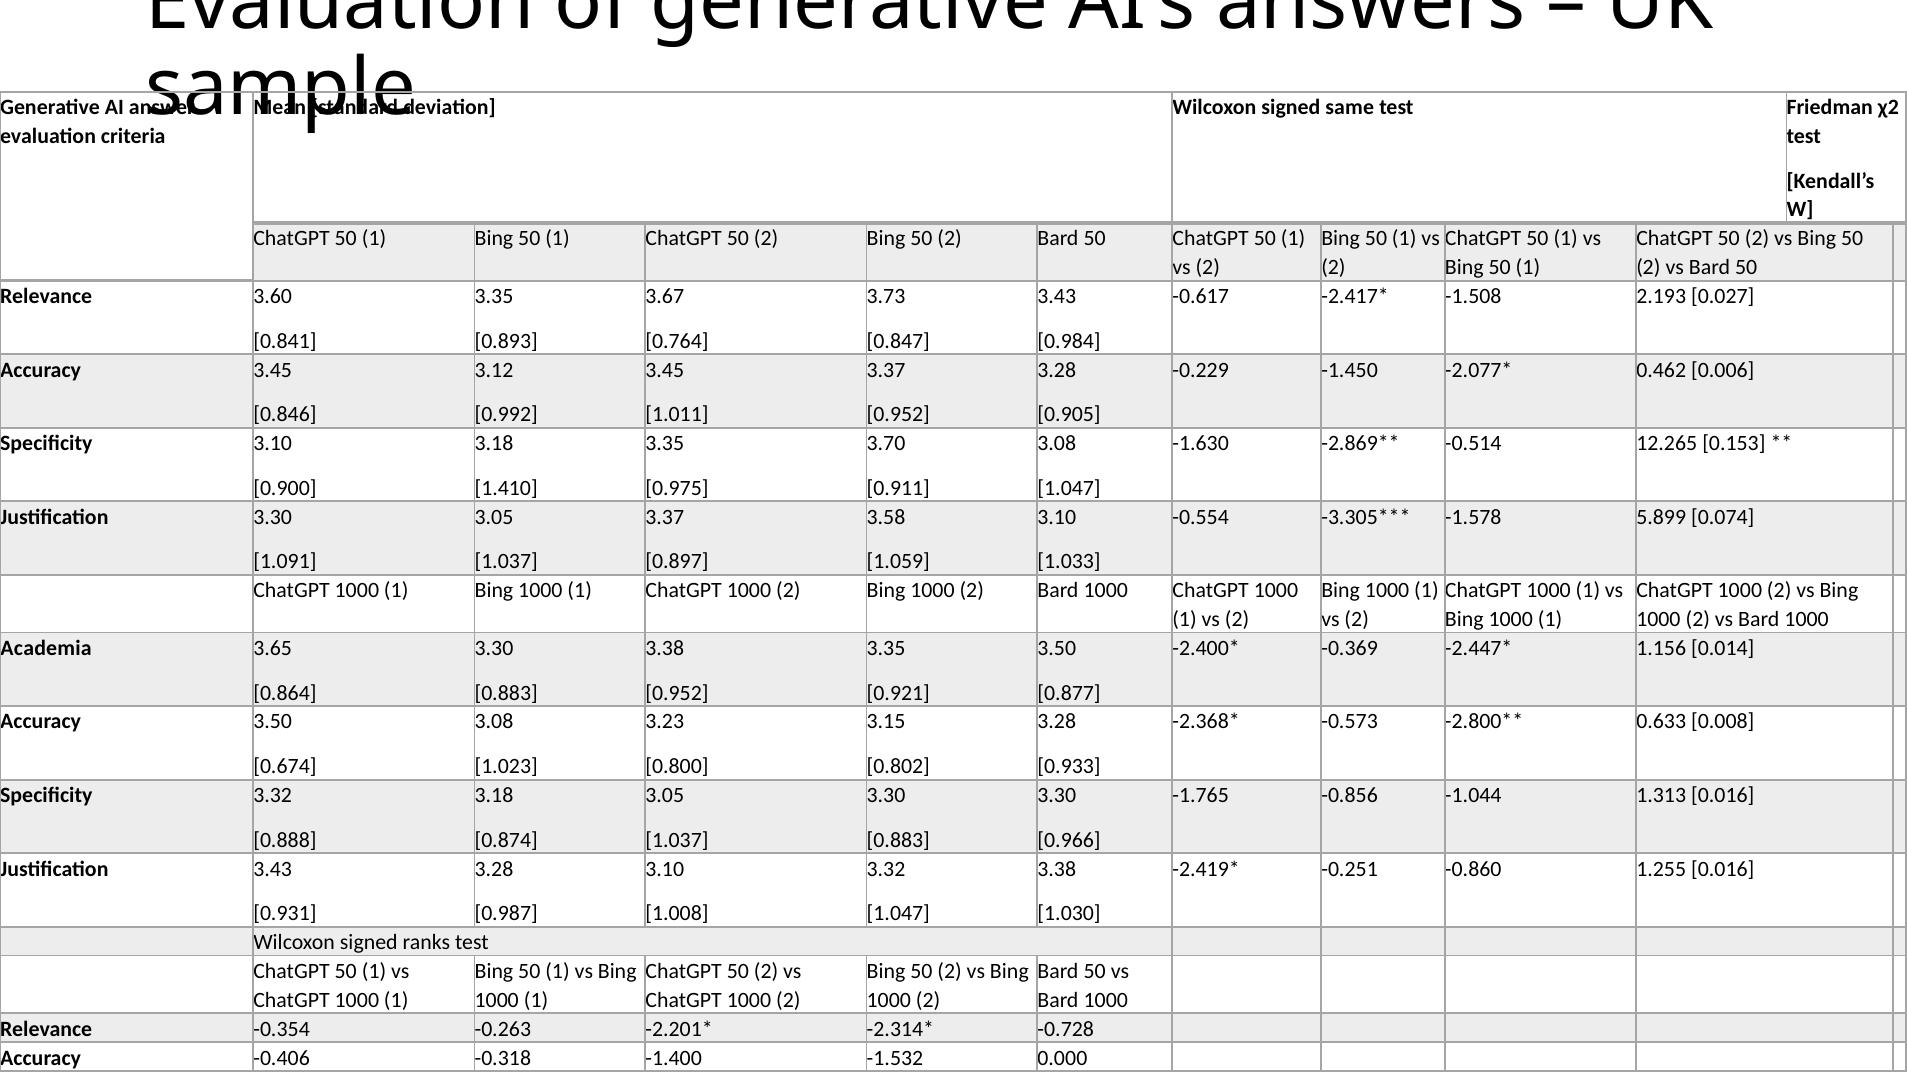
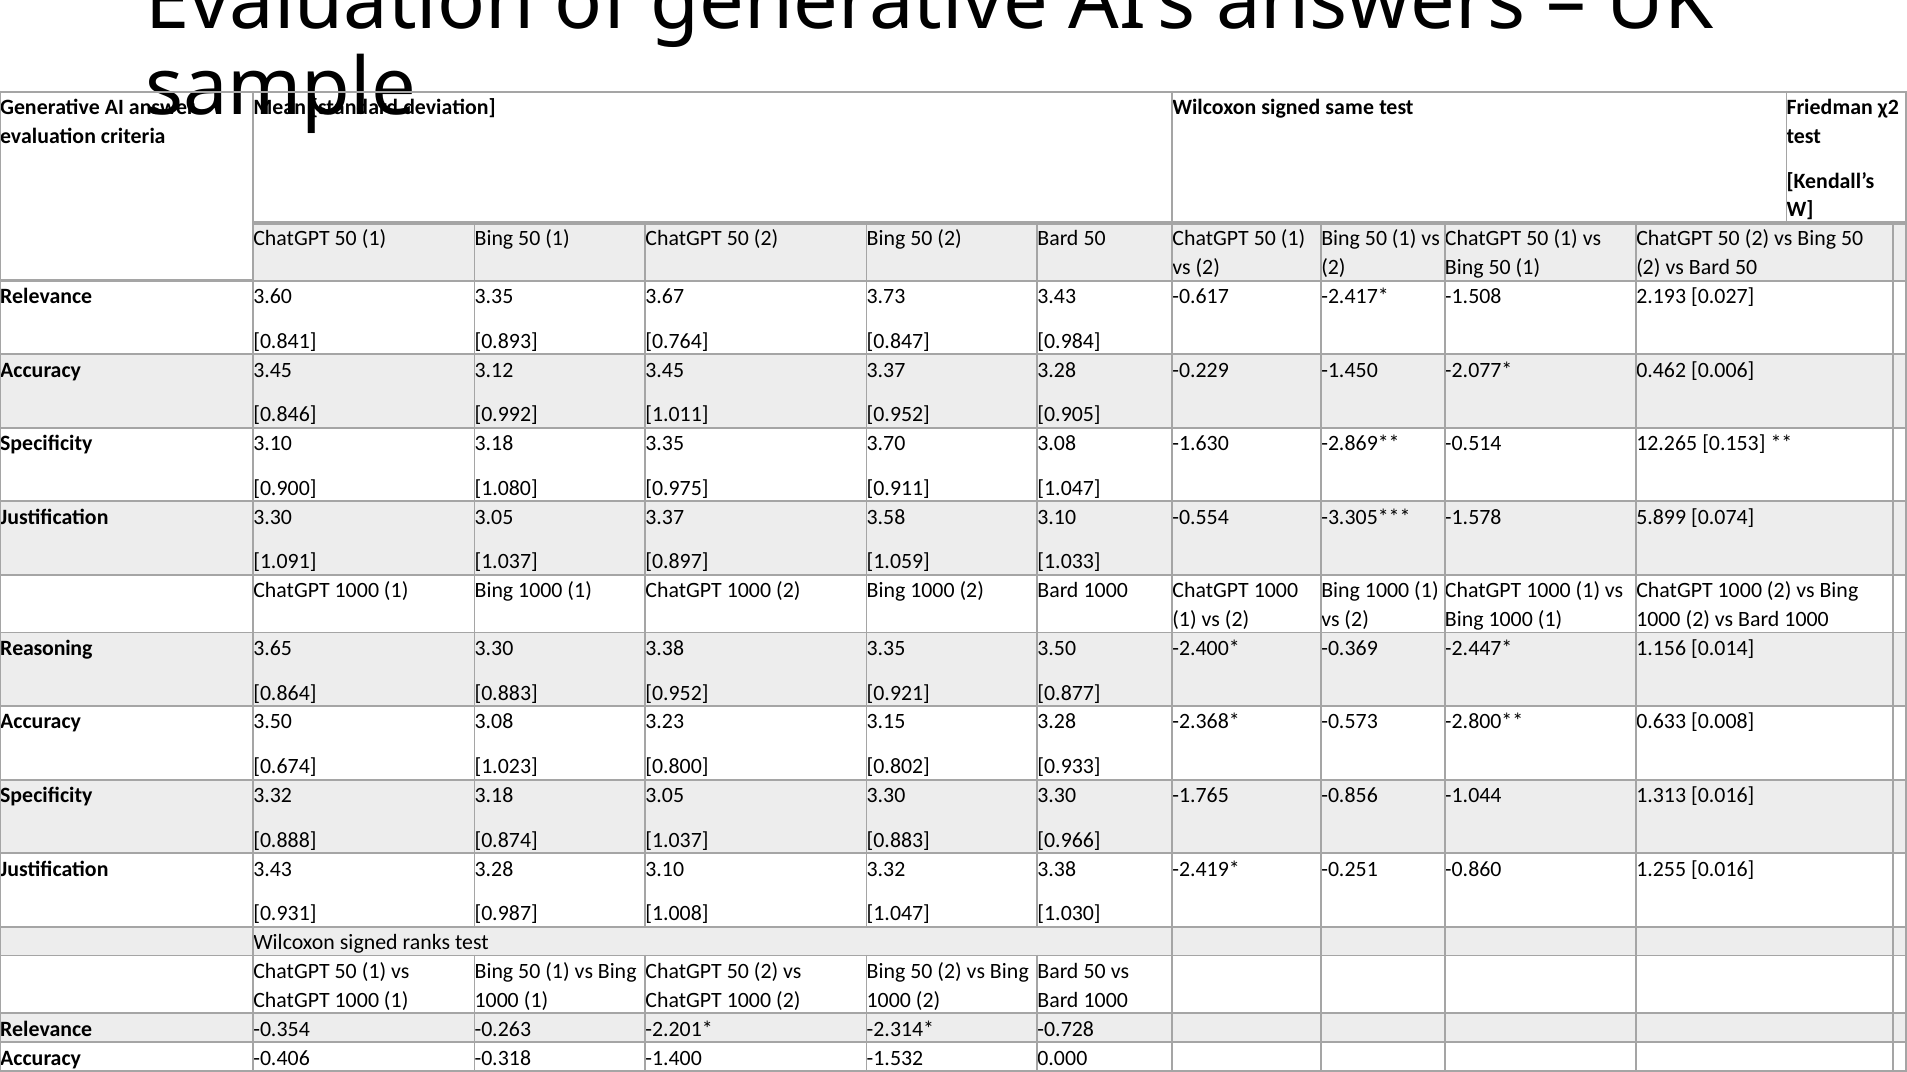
1.410: 1.410 -> 1.080 (506, 488)
Academia: Academia -> Reasoning (46, 649)
